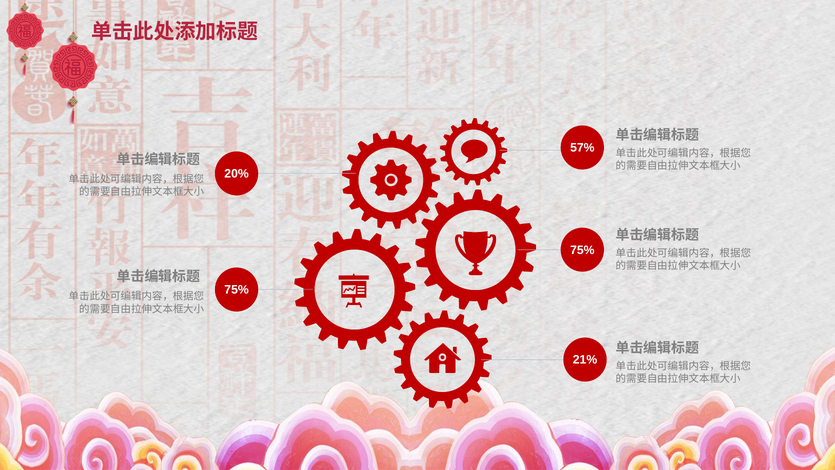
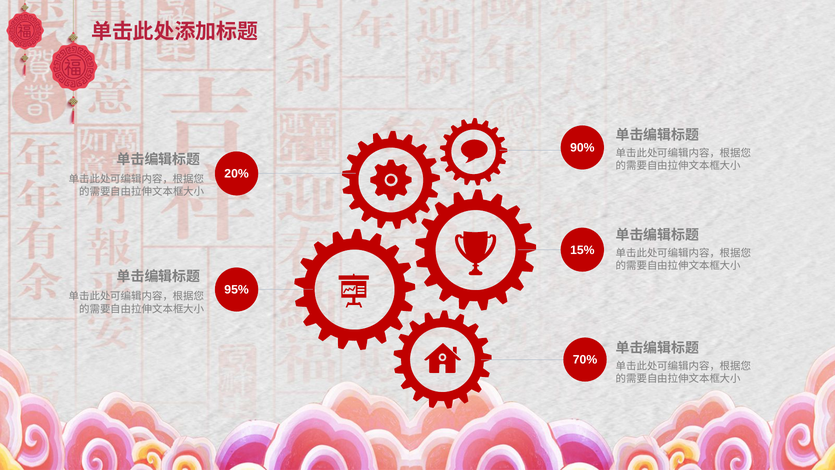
57%: 57% -> 90% (582, 148)
75%: 75% -> 15% (582, 250)
75%: 75% -> 95% (237, 290)
21%: 21% -> 70% (585, 360)
